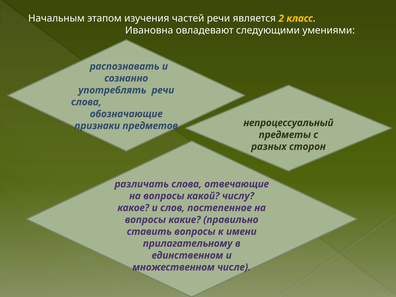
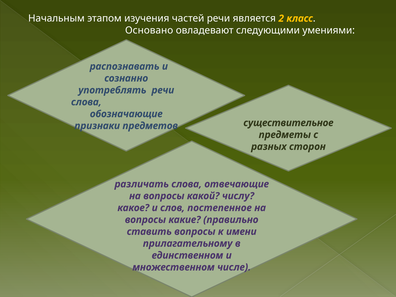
Ивановна: Ивановна -> Основано (149, 30)
непроцессуальный: непроцессуальный -> существительное (288, 123)
